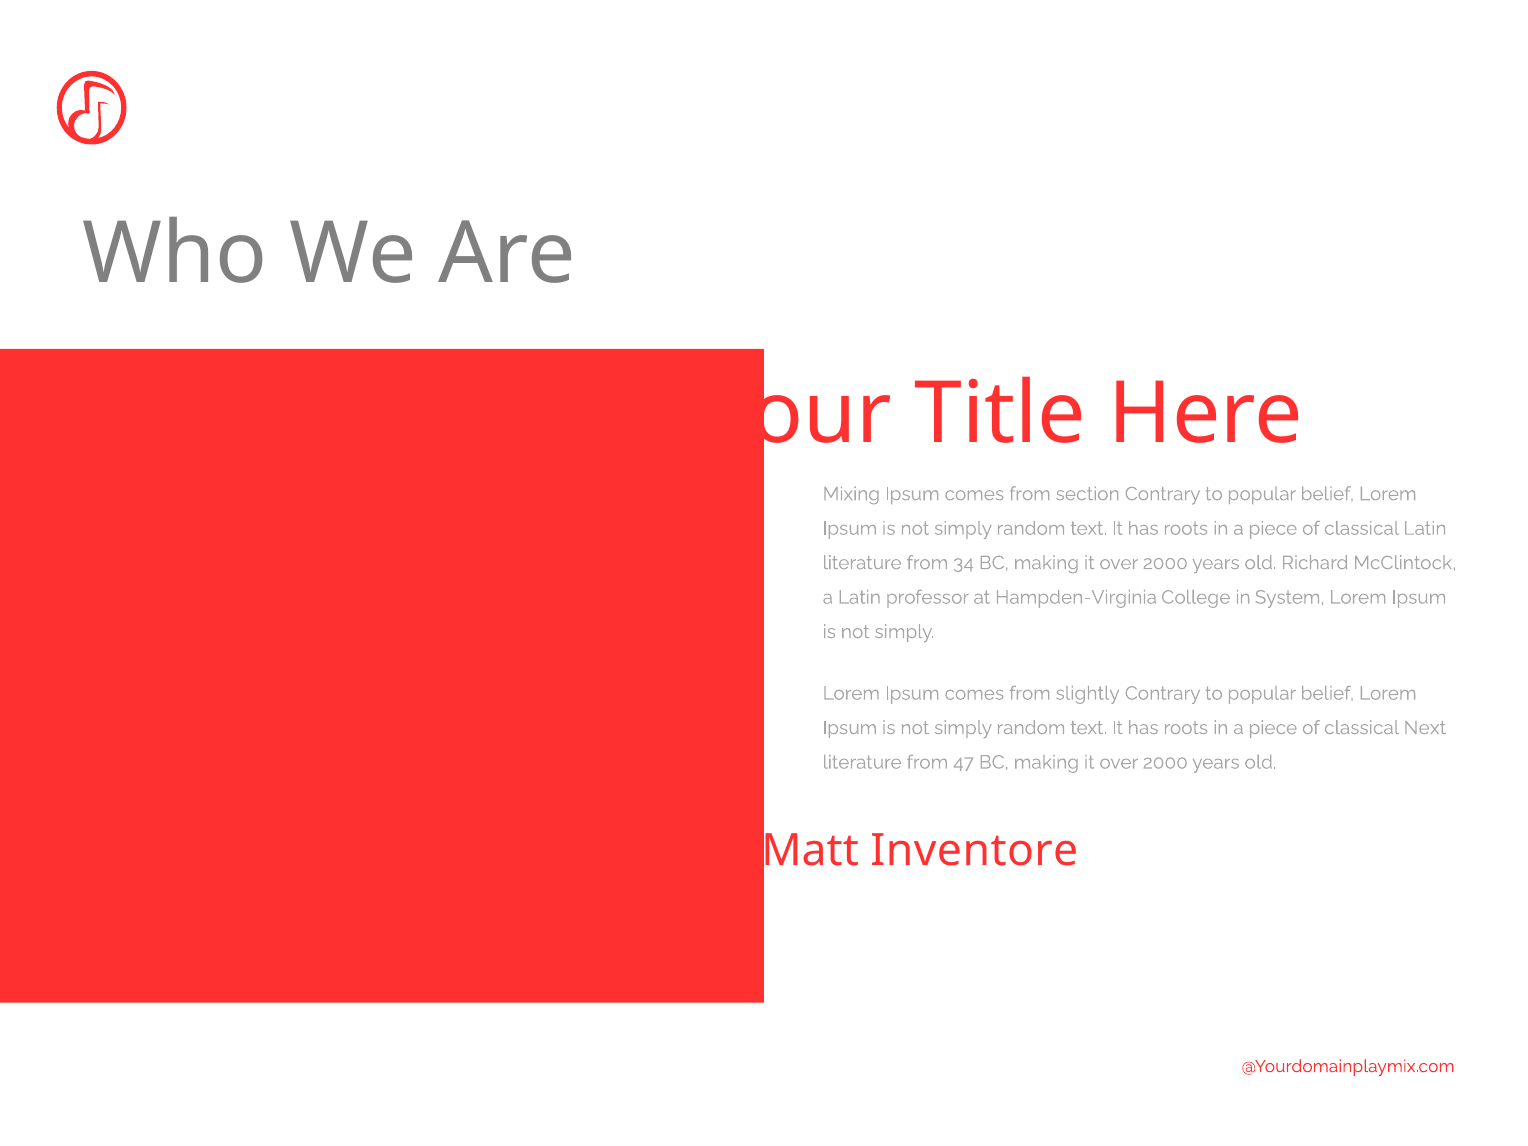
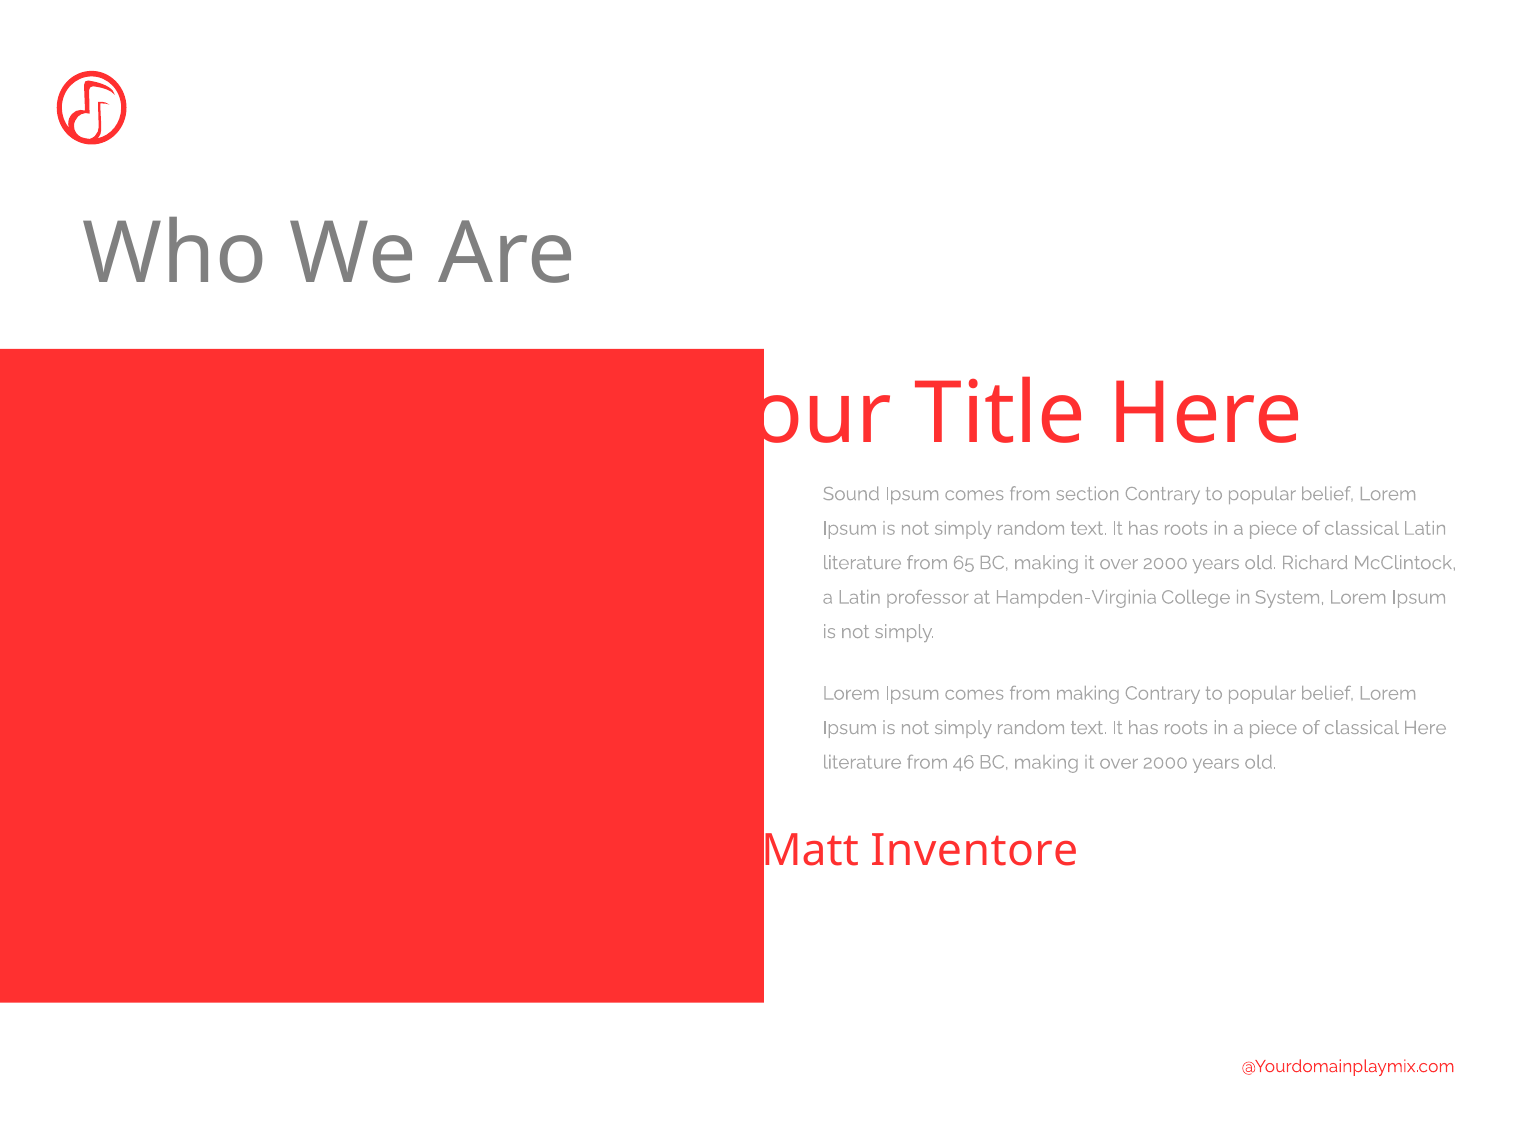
Mixing: Mixing -> Sound (851, 494)
34: 34 -> 65 (964, 563)
from slightly: slightly -> making (1088, 693)
classical Next: Next -> Here (1425, 728)
47: 47 -> 46 (964, 762)
